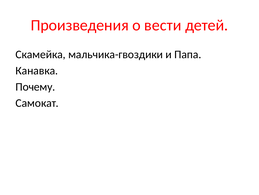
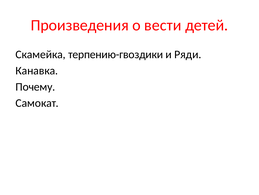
мальчика-гвоздики: мальчика-гвоздики -> терпению-гвоздики (116, 54)
Папа: Папа -> Ряди (188, 54)
